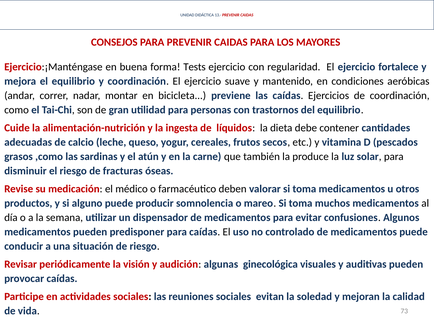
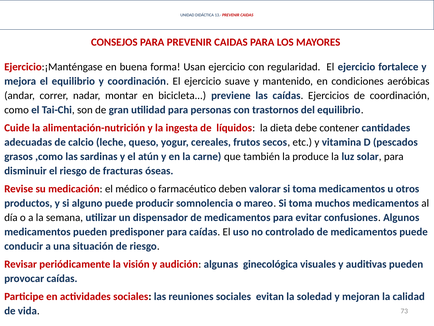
Tests: Tests -> Usan (194, 67)
